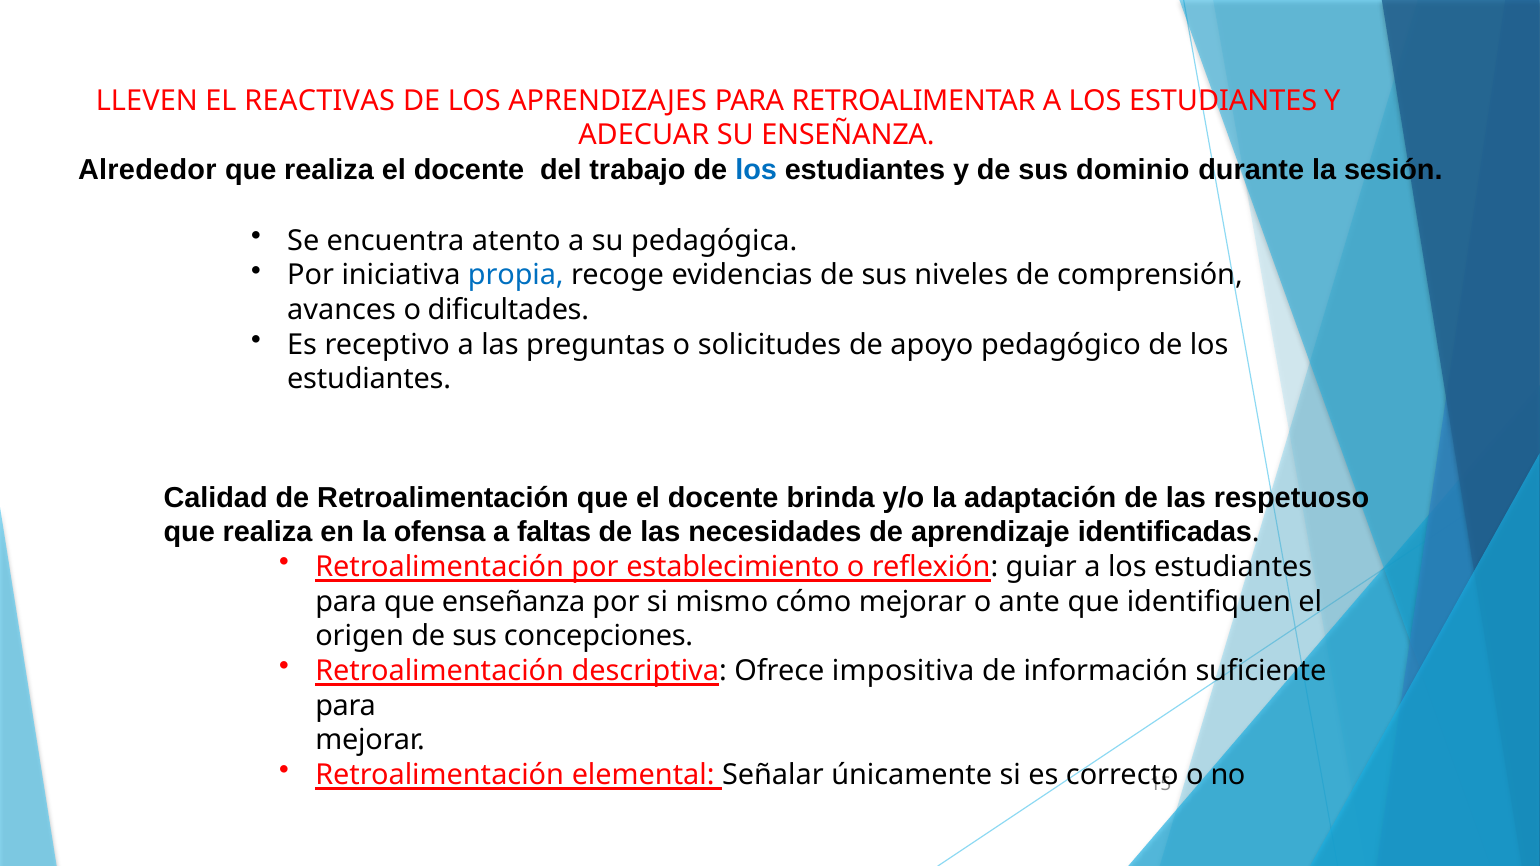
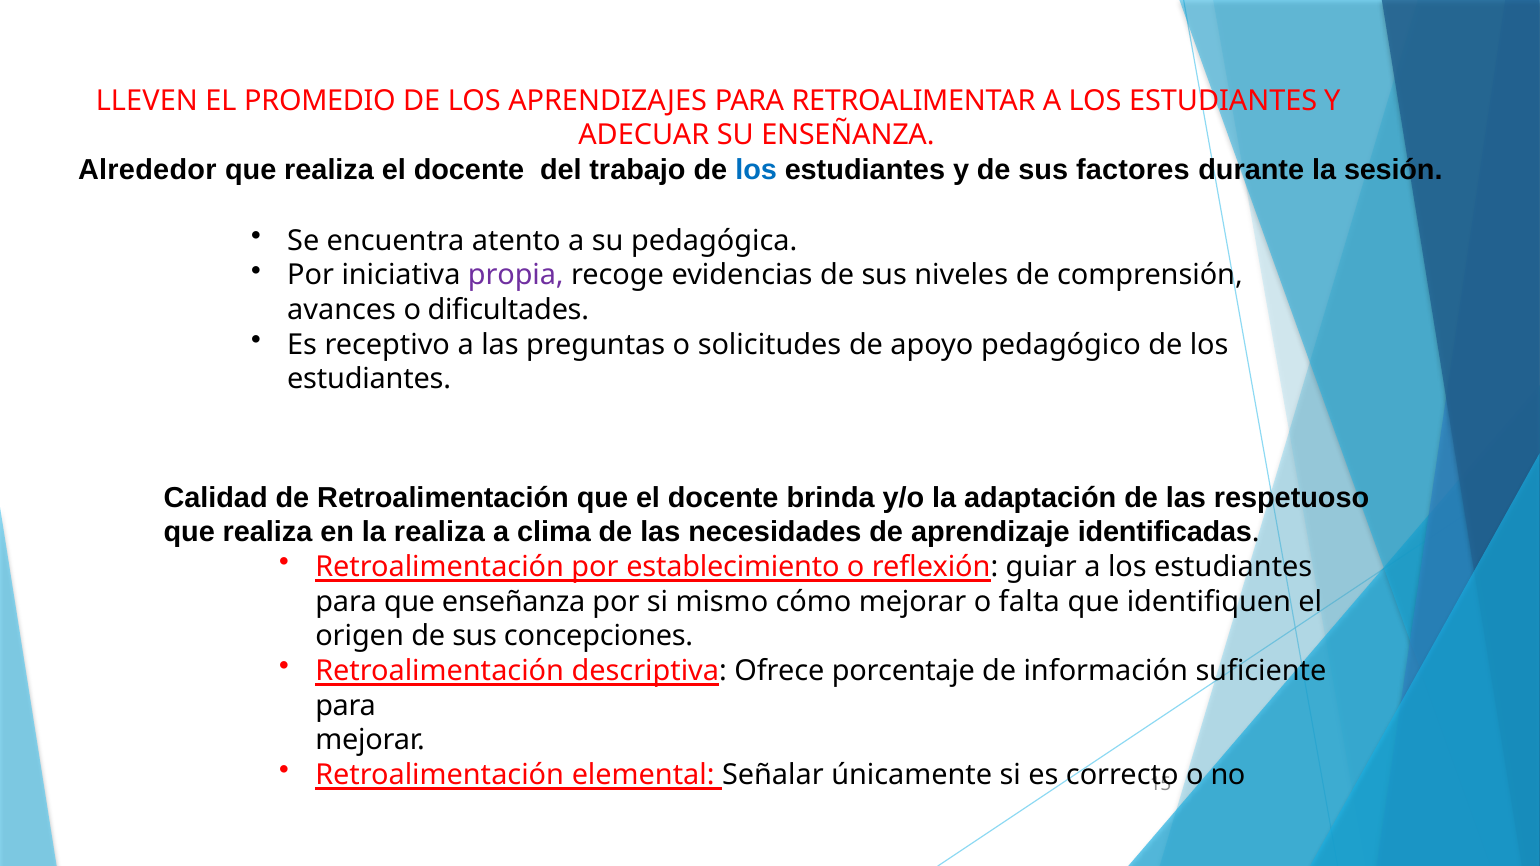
REACTIVAS: REACTIVAS -> PROMEDIO (320, 101)
dominio: dominio -> factores (1133, 170)
propia colour: blue -> purple (516, 275)
la ofensa: ofensa -> realiza (439, 532)
faltas: faltas -> clima (554, 532)
ante: ante -> falta (1029, 602)
impositiva: impositiva -> porcentaje (903, 671)
